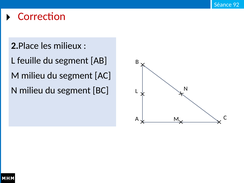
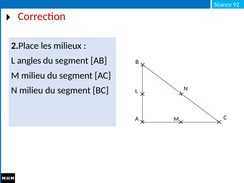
feuille: feuille -> angles (29, 61)
